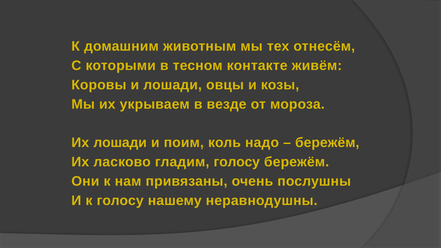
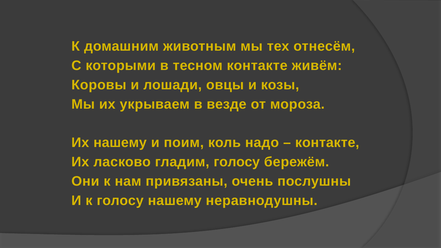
Их лошади: лошади -> нашему (120, 143)
бережём: бережём -> контакте (327, 143)
